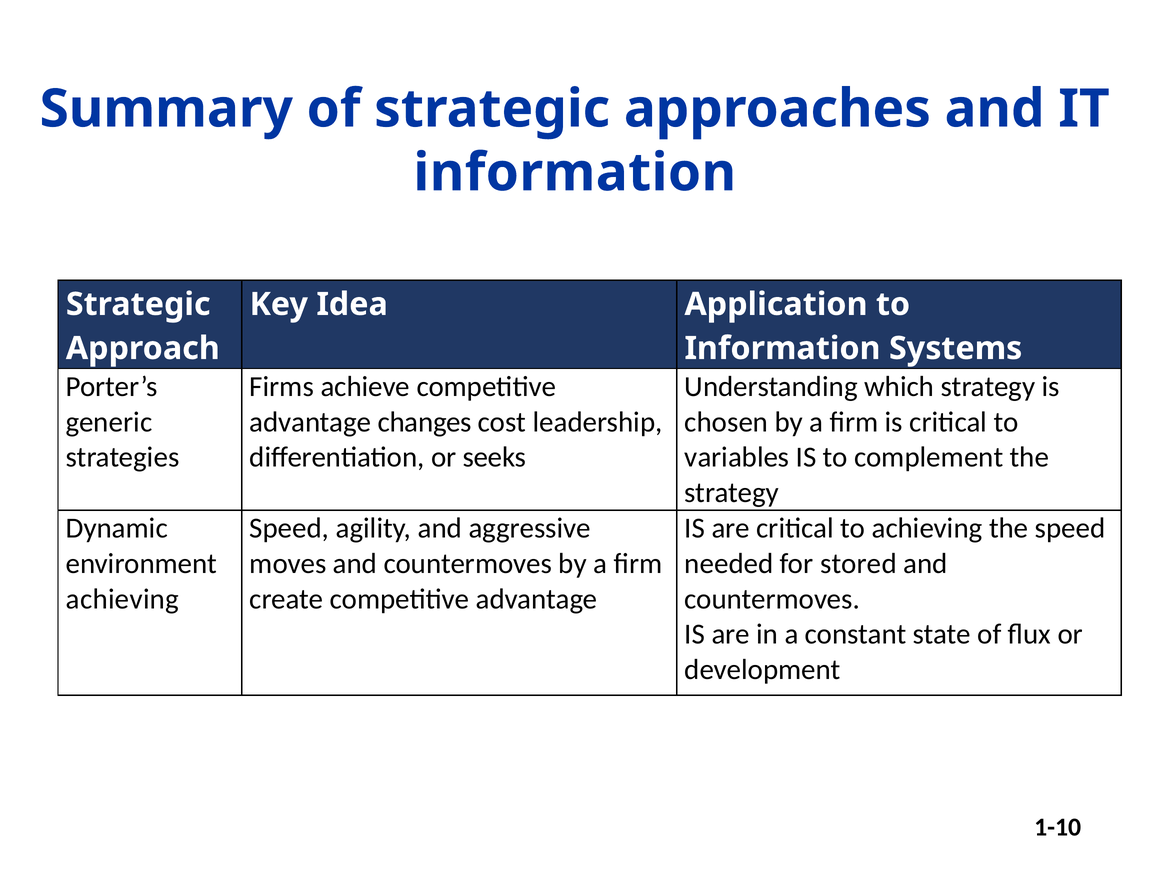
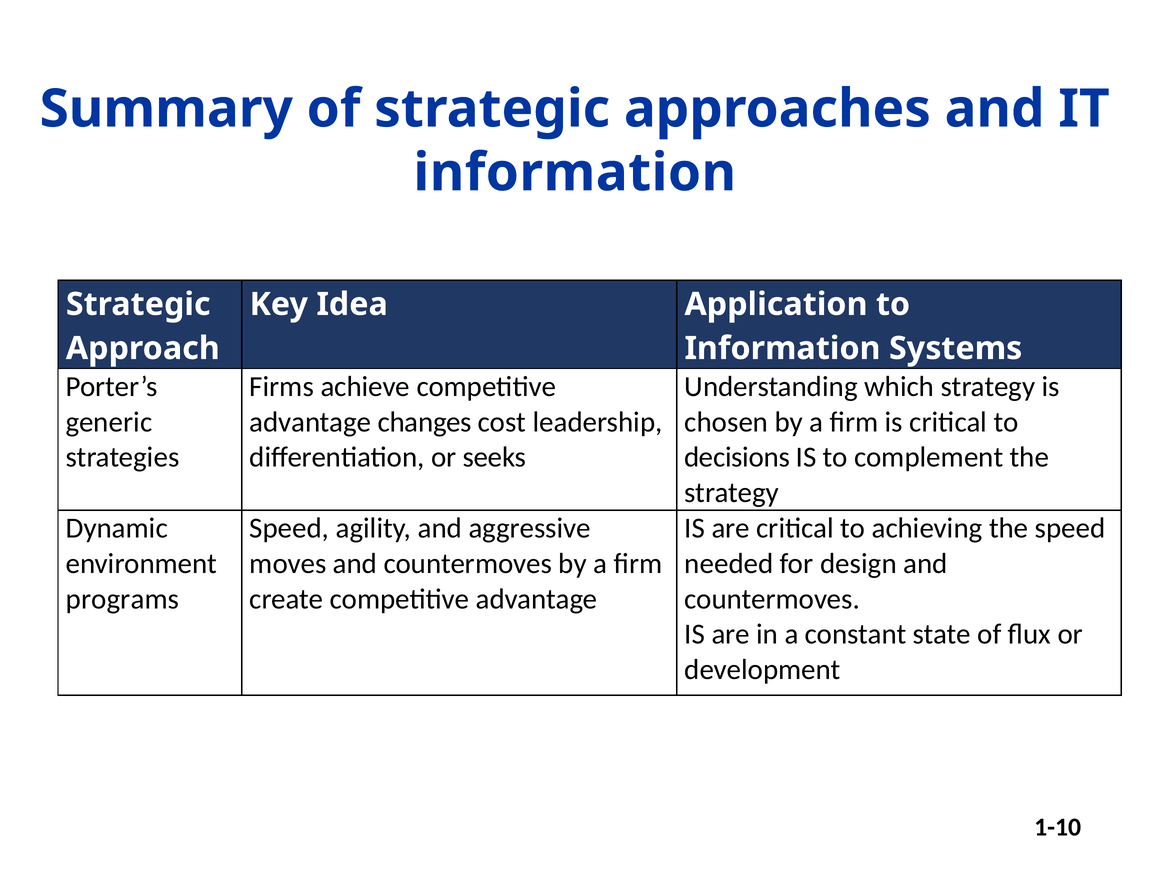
variables: variables -> decisions (737, 457)
stored: stored -> design (858, 564)
achieving: achieving -> programs (123, 599)
